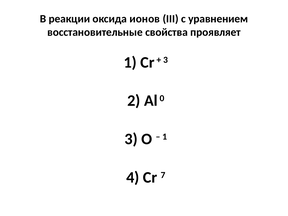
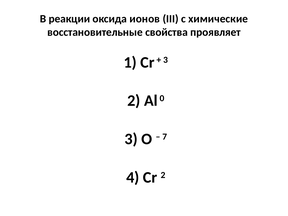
уравнением: уравнением -> химические (218, 19)
1: 1 -> 7 (165, 137)
Cr 7: 7 -> 2 (163, 175)
